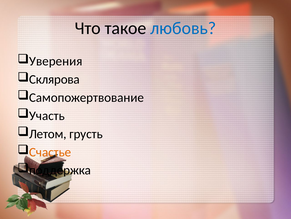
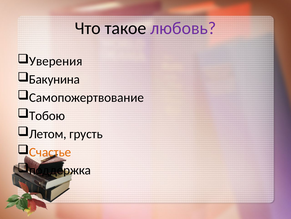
любовь colour: blue -> purple (183, 28)
Склярова: Склярова -> Бакунина (54, 79)
Участь: Участь -> Тобою (47, 115)
